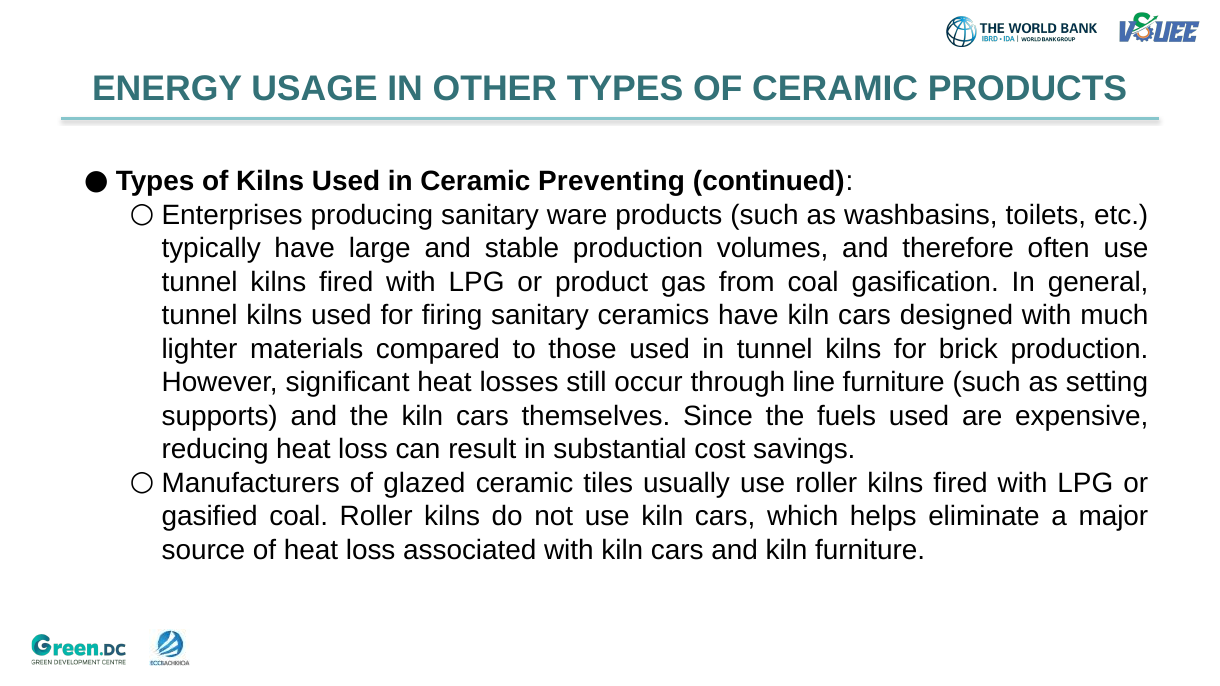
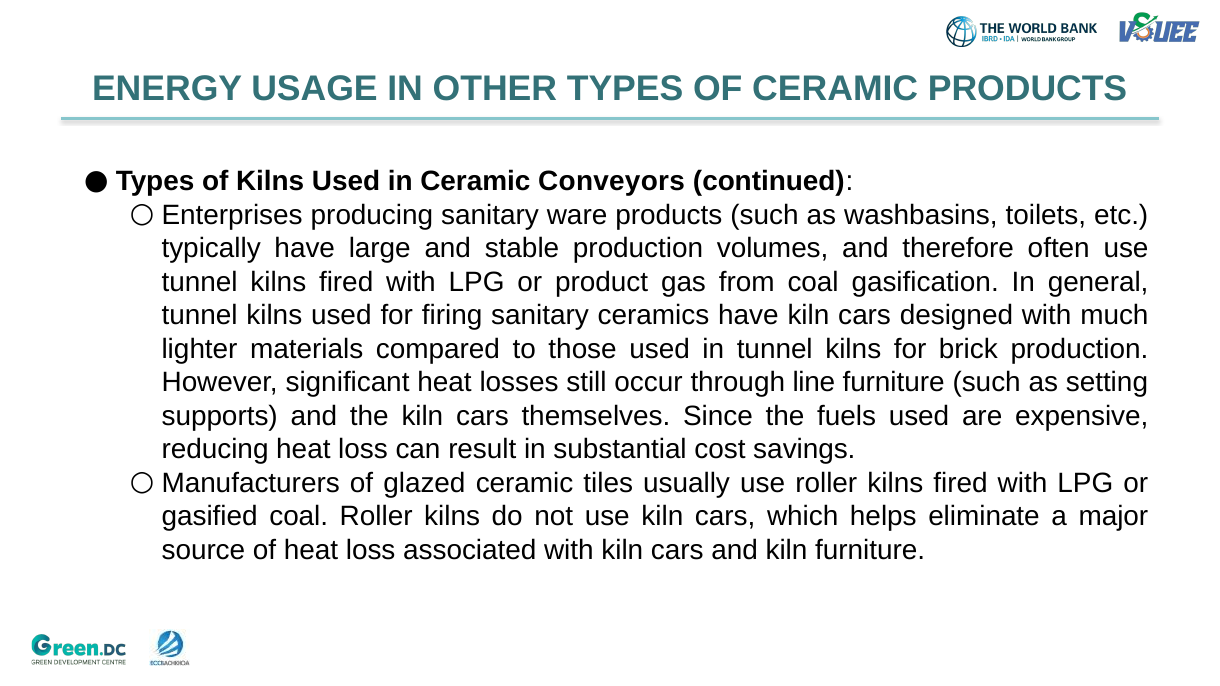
Preventing: Preventing -> Conveyors (612, 182)
